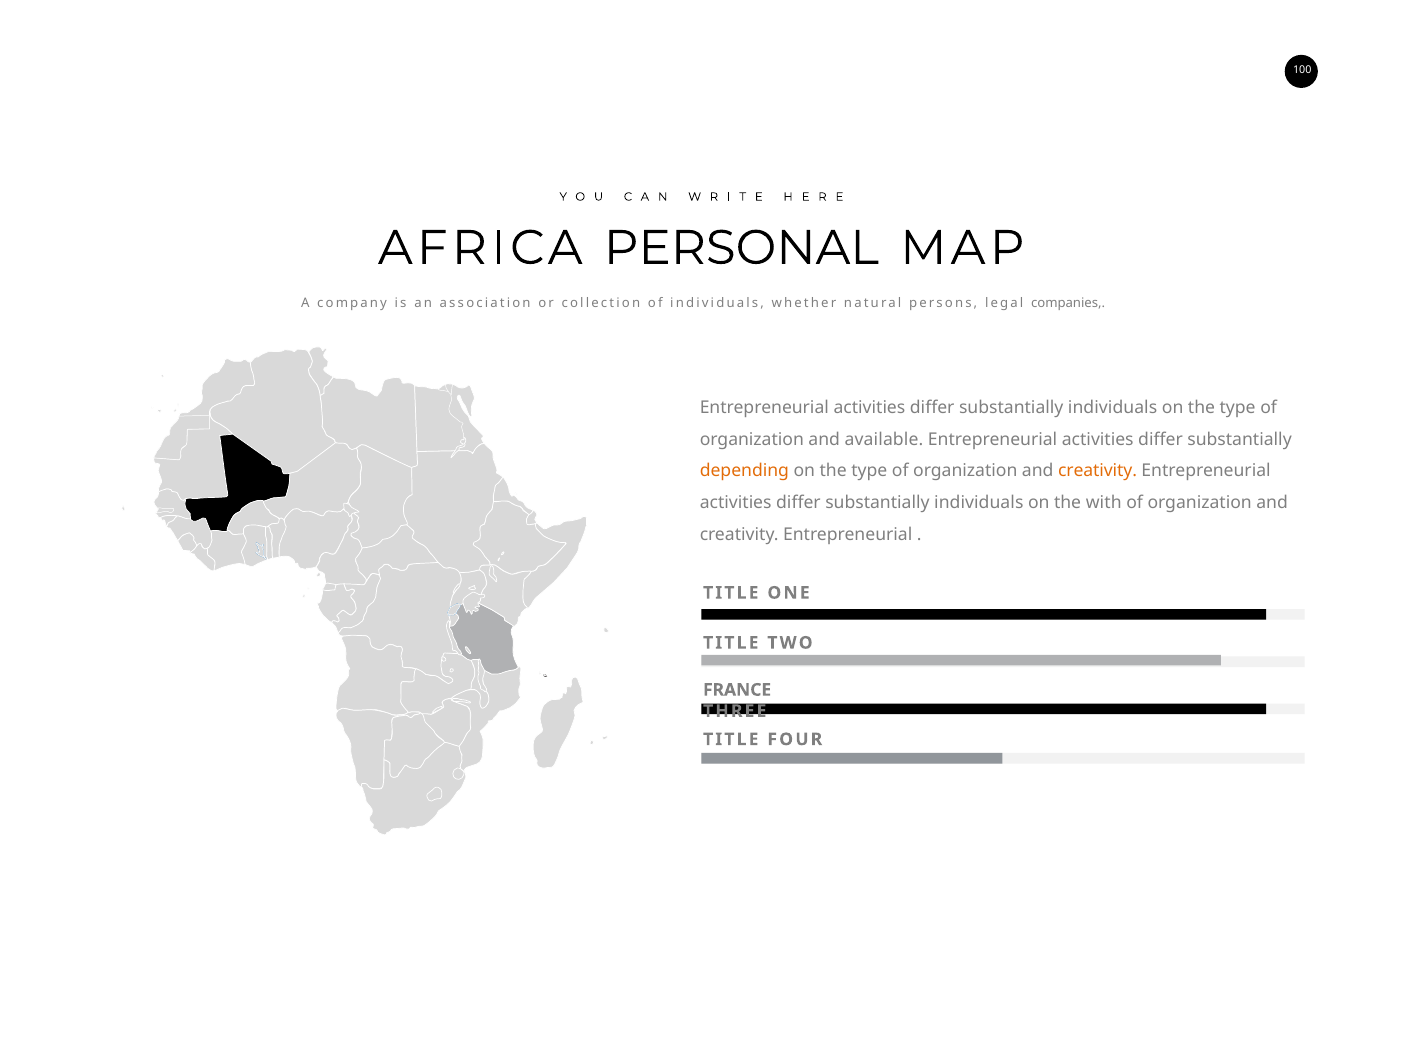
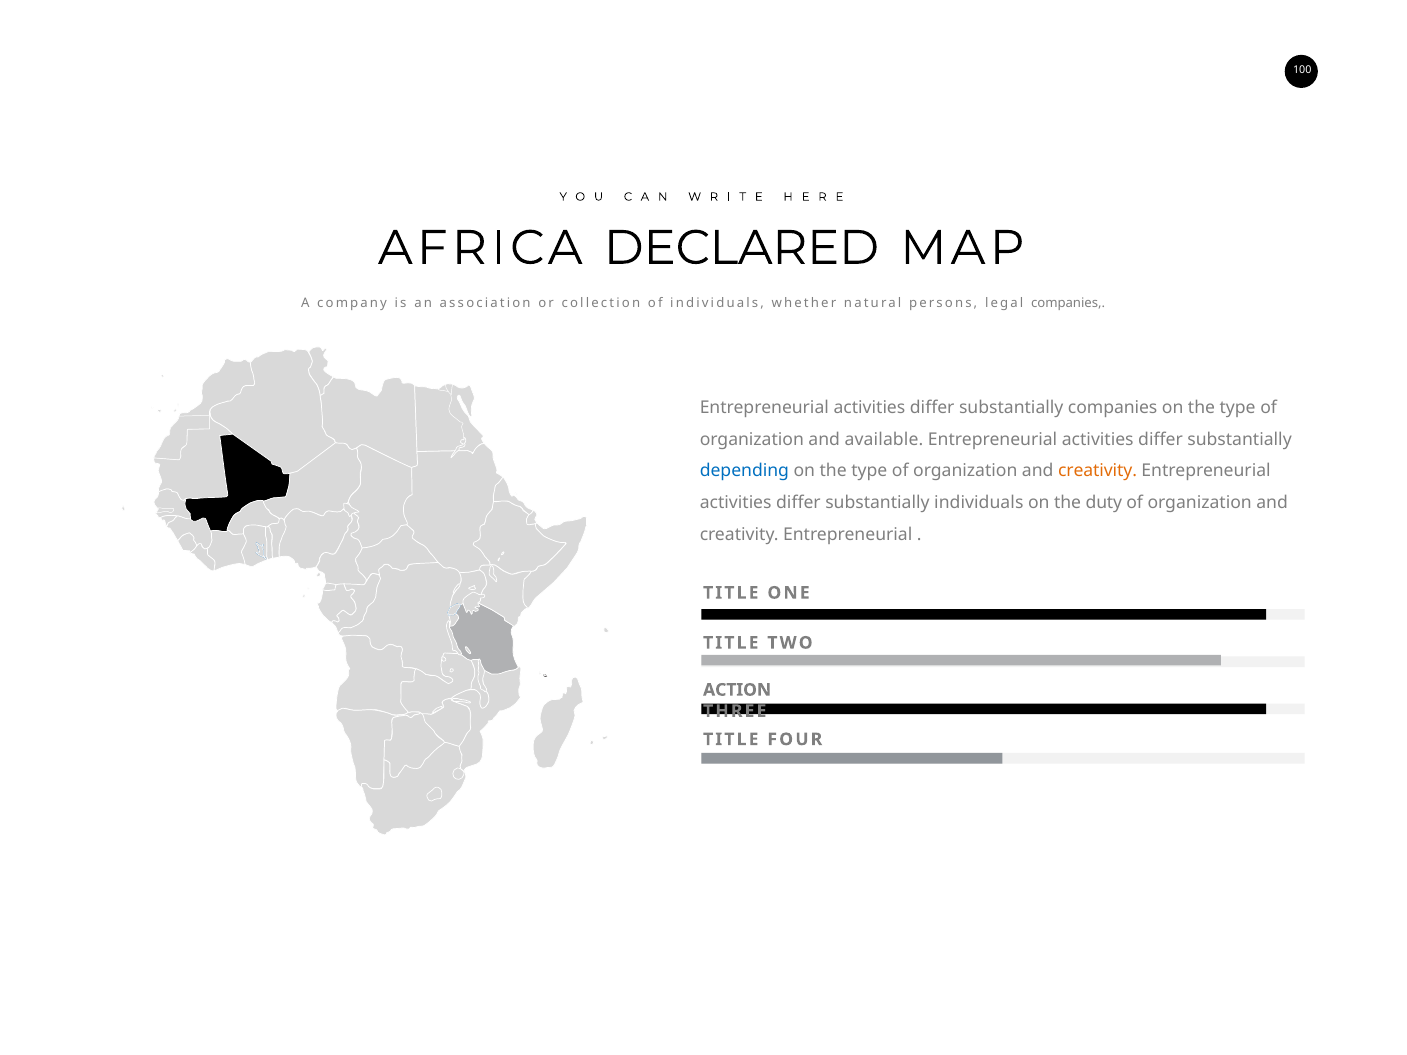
PERSONAL: PERSONAL -> DECLARED (741, 248)
individuals: individuals -> companies (1113, 408)
depending colour: orange -> blue (744, 471)
with: with -> duty (1104, 503)
FRANCE: FRANCE -> ACTION (737, 690)
